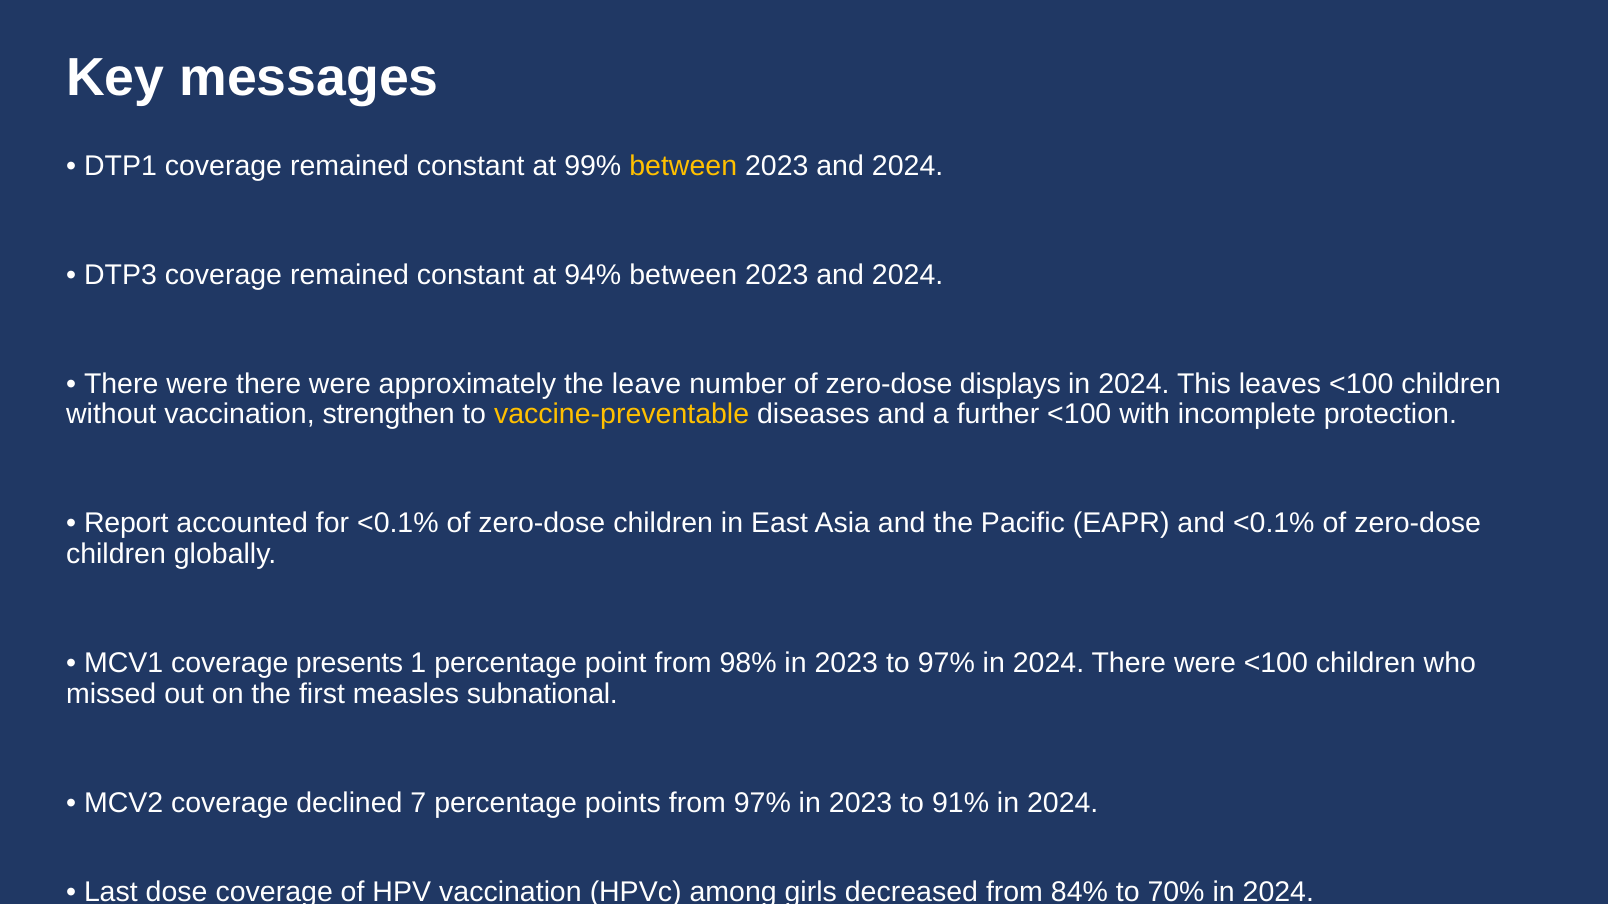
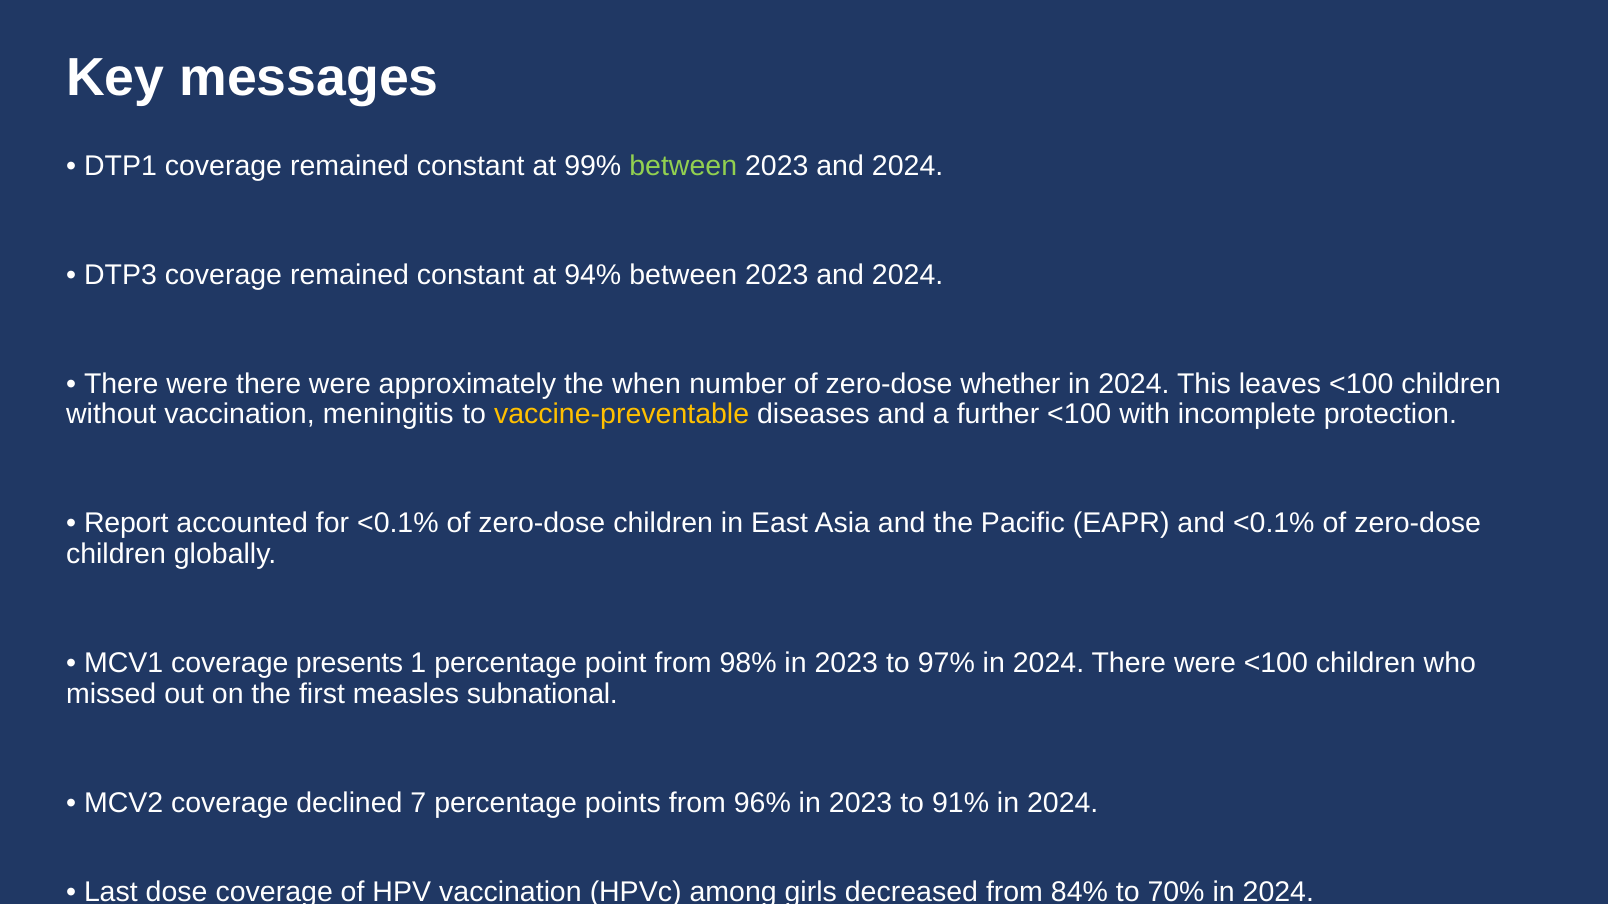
between colour: yellow -> light green (683, 166)
leave: leave -> when (646, 384)
displays: displays -> whether (1010, 384)
strengthen: strengthen -> meningitis (388, 415)
from 97%: 97% -> 96% (762, 803)
